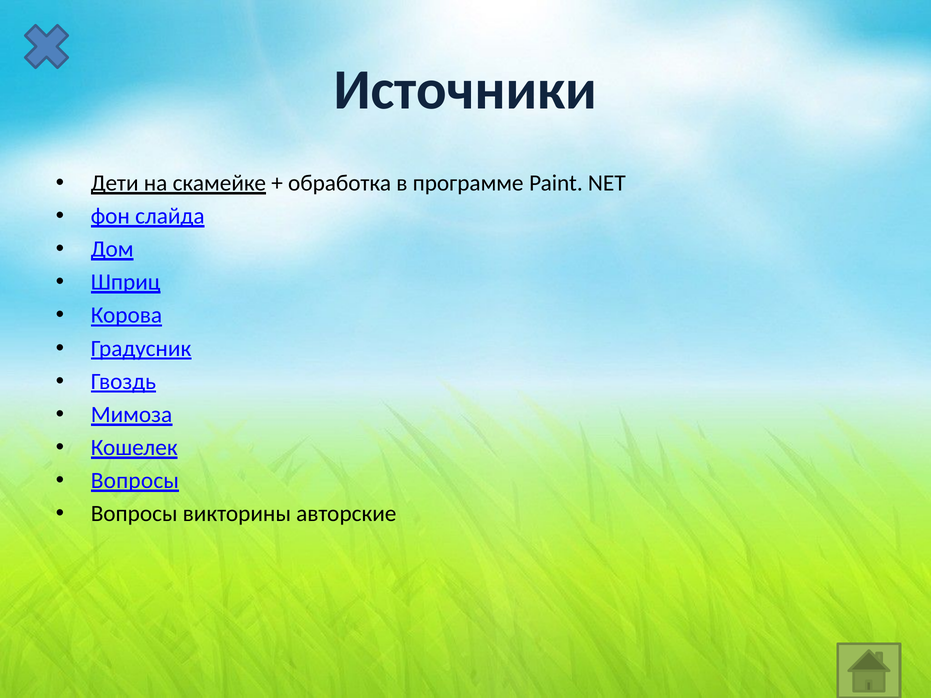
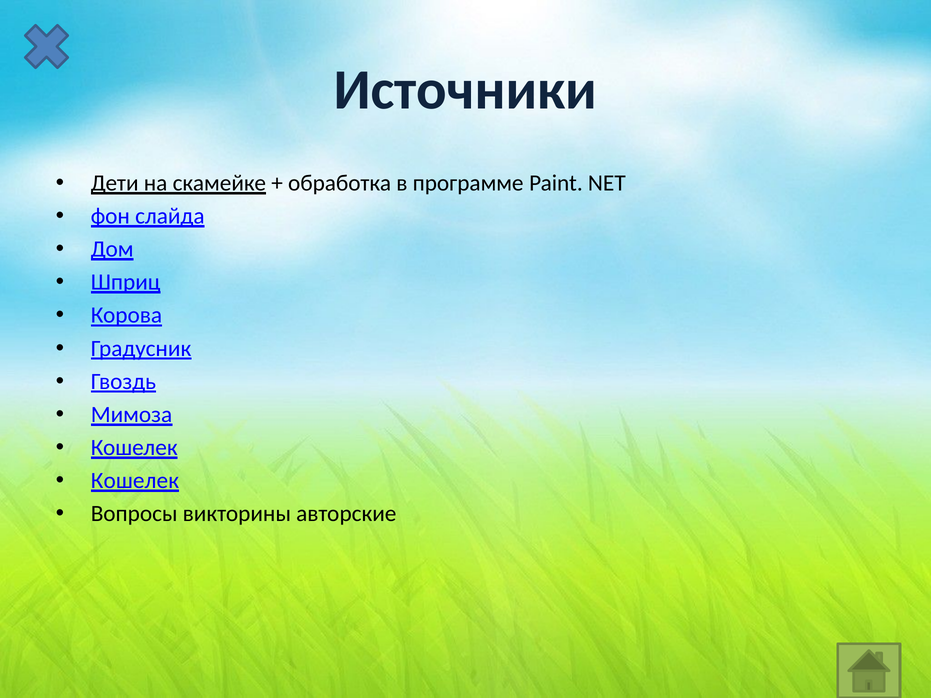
Вопросы: Вопросы -> Кошелек (135, 481)
